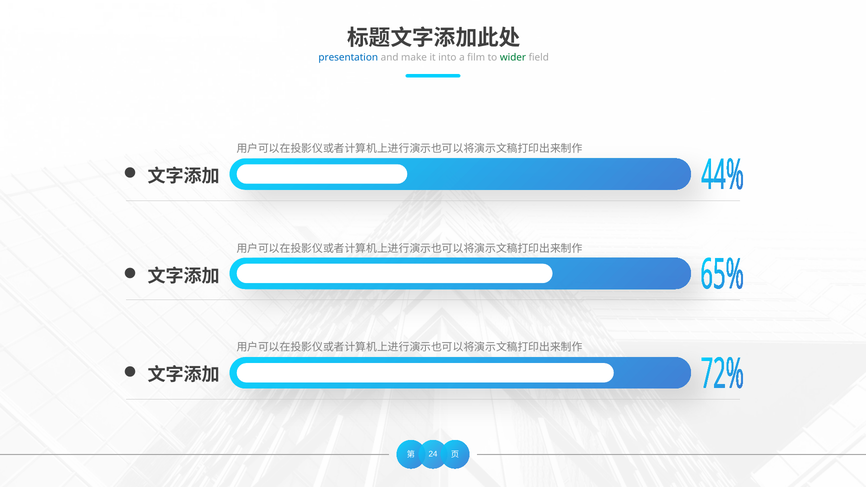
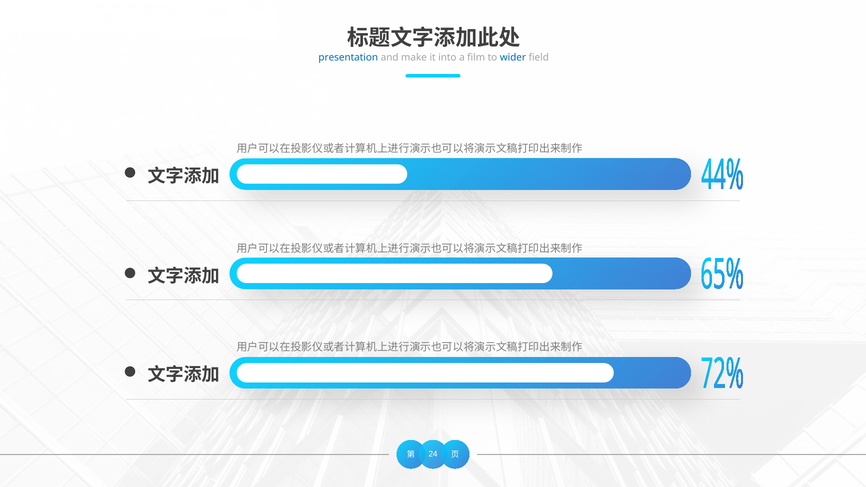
wider colour: green -> blue (513, 57)
